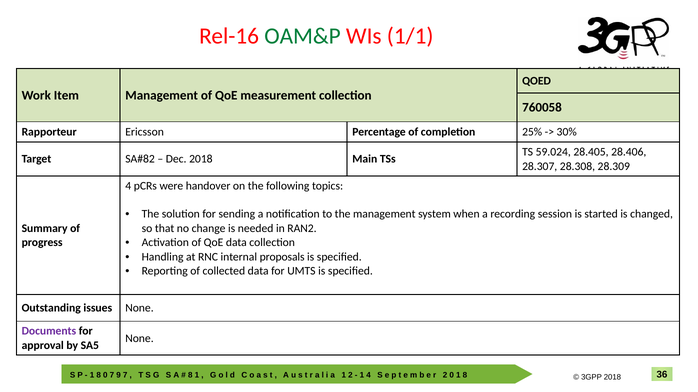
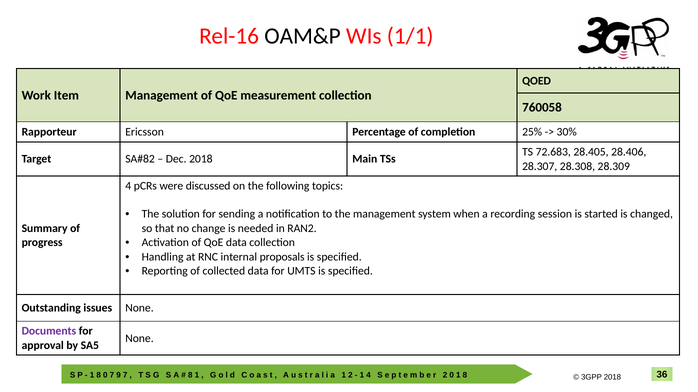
OAM&P colour: green -> black (303, 36)
59.024: 59.024 -> 72.683 (553, 152)
handover: handover -> discussed (208, 186)
